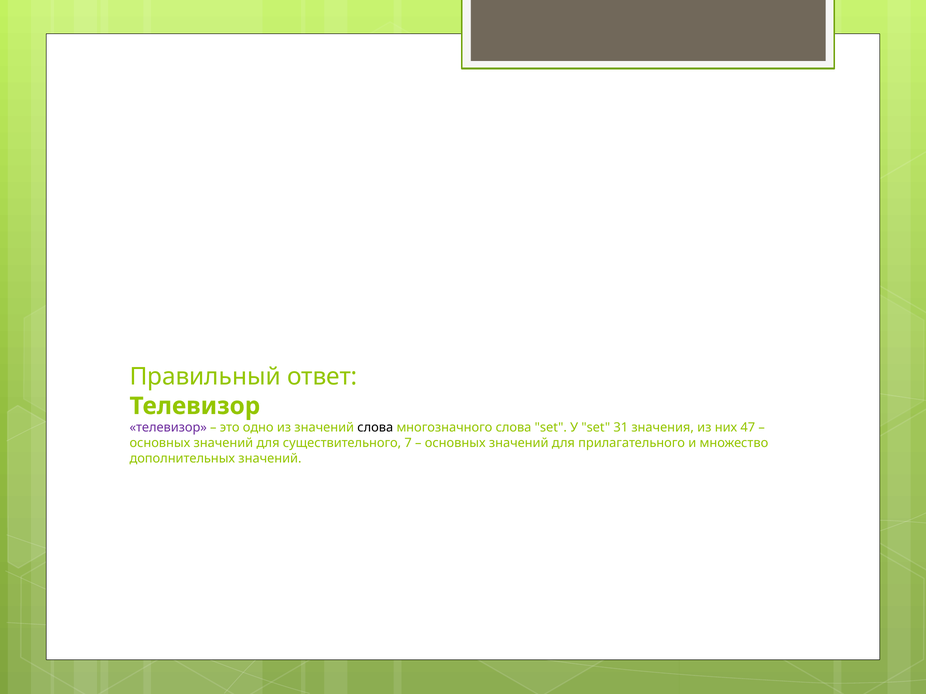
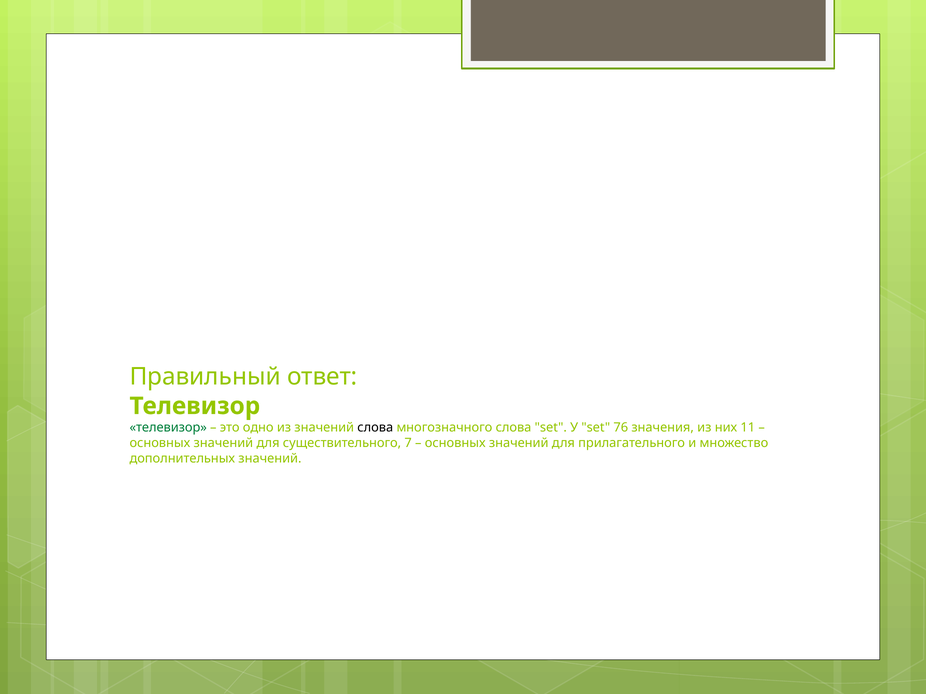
телевизор colour: purple -> green (168, 428)
31: 31 -> 76 (621, 428)
47: 47 -> 11 (748, 428)
